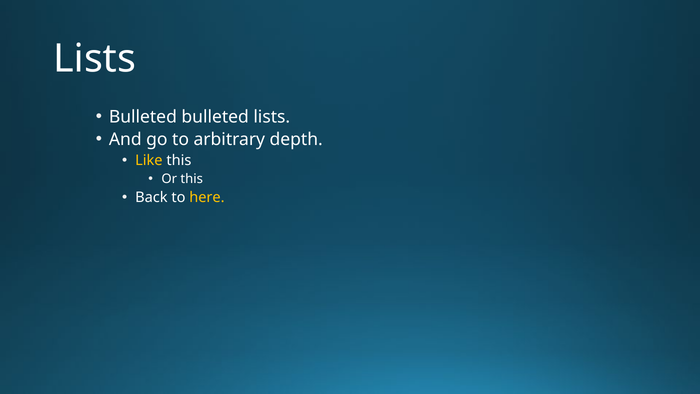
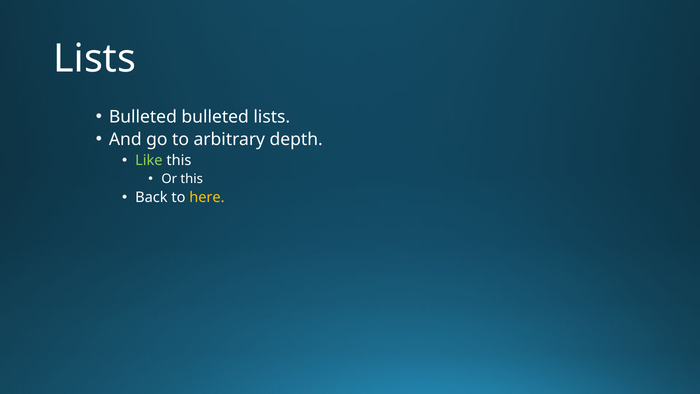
Like colour: yellow -> light green (149, 160)
